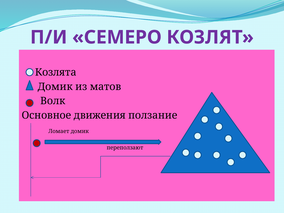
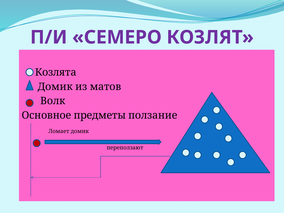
движения: движения -> предметы (100, 115)
